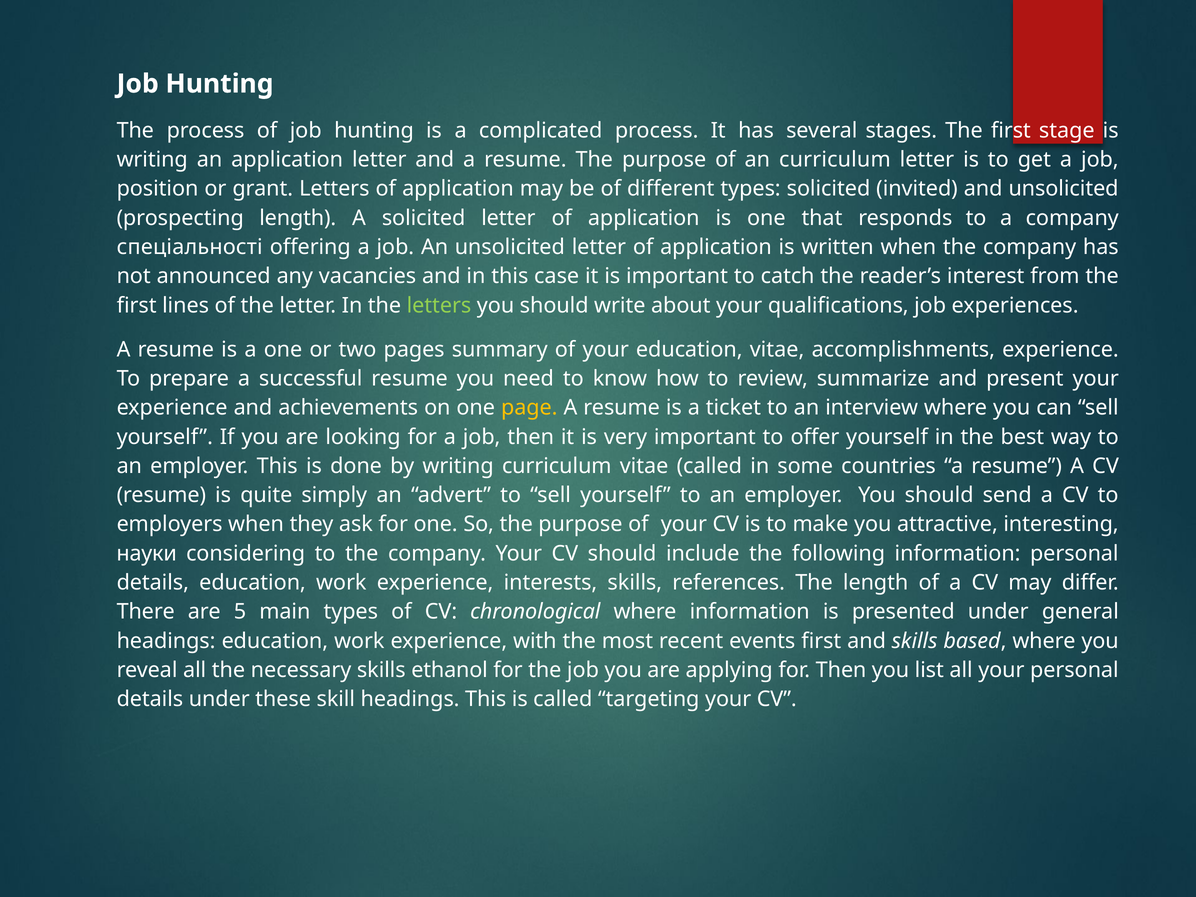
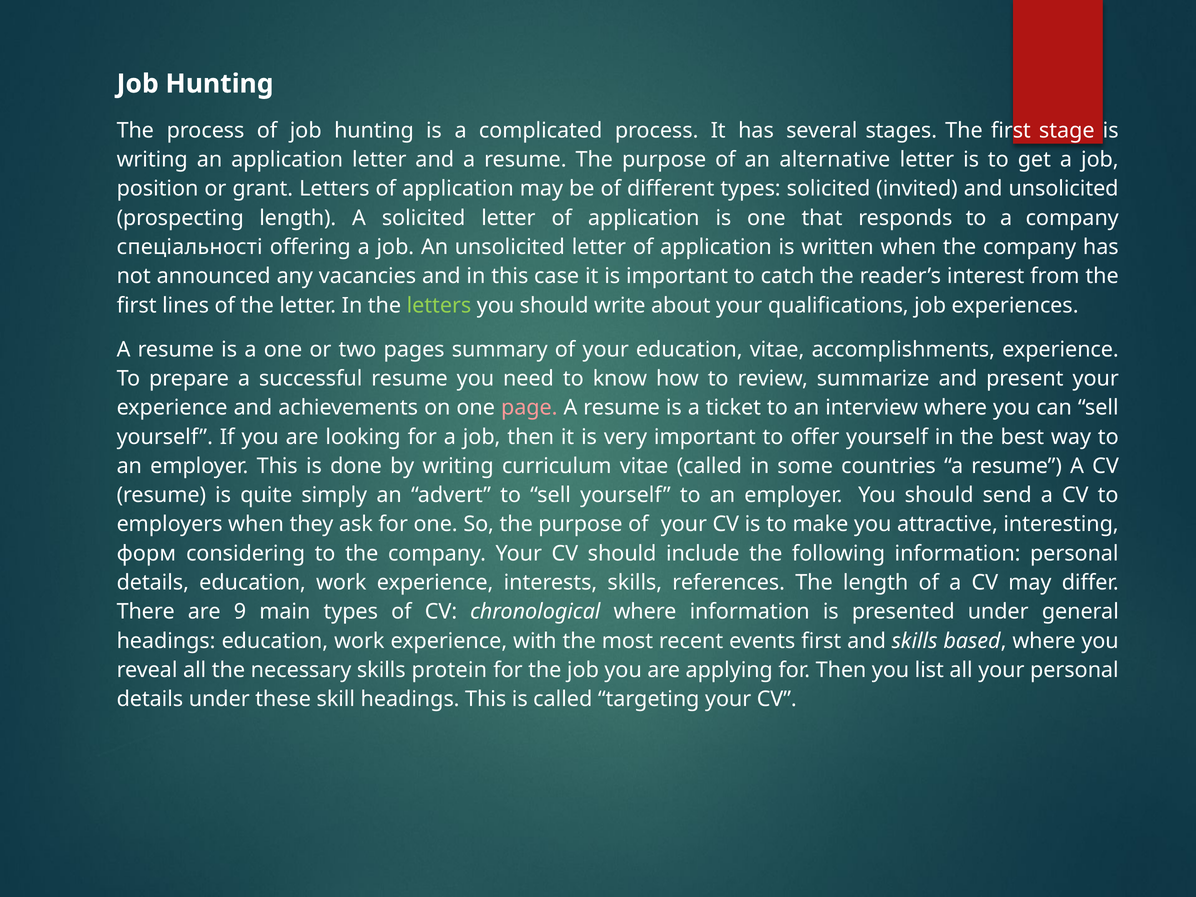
an curriculum: curriculum -> alternative (835, 160)
page colour: yellow -> pink (529, 408)
науки: науки -> форм (146, 553)
5: 5 -> 9 (240, 612)
ethanol: ethanol -> protein (449, 670)
